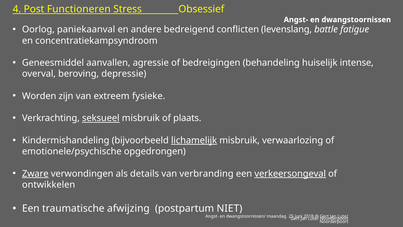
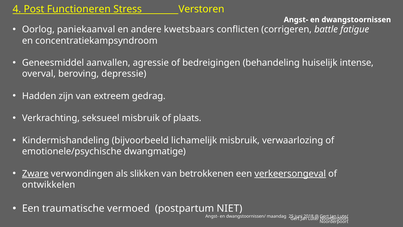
Obsessief: Obsessief -> Verstoren (201, 9)
bedreigend: bedreigend -> kwetsbaars (189, 29)
levenslang: levenslang -> corrigeren (287, 29)
Worden: Worden -> Hadden (39, 96)
fysieke: fysieke -> gedrag (149, 96)
seksueel underline: present -> none (101, 118)
lichamelijk underline: present -> none (194, 140)
opgedrongen: opgedrongen -> dwangmatige (155, 151)
details: details -> slikken (145, 174)
verbranding: verbranding -> betrokkenen (207, 174)
afwijzing: afwijzing -> vermoed (128, 208)
